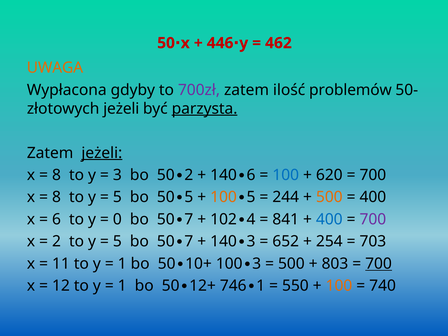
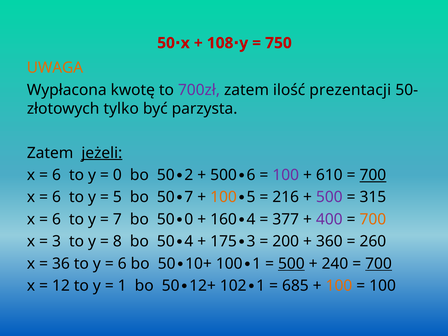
446: 446 -> 108 (220, 43)
462: 462 -> 750 (278, 43)
gdyby: gdyby -> kwotę (133, 90)
problemów: problemów -> prezentacji (350, 90)
jeżeli: jeżeli -> tylko (121, 109)
parzysta underline: present -> none (205, 109)
8: 8 -> 6 (57, 175)
3: 3 -> 0 (117, 175)
140: 140 -> 500 (224, 175)
100 colour: blue -> purple (286, 175)
620: 620 -> 610 (329, 175)
700 underline: none -> present (373, 175)
8: 8 -> 6 (57, 197)
5: 5 -> 7 (189, 197)
244: 244 -> 216 (286, 197)
500 colour: orange -> purple (329, 197)
400: 400 -> 315 (373, 197)
0: 0 -> 7 (117, 219)
7: 7 -> 0 (189, 219)
102: 102 -> 160 (224, 219)
841: 841 -> 377 (286, 219)
400 colour: blue -> purple (329, 219)
700 colour: purple -> orange (373, 219)
2: 2 -> 3 (57, 241)
5: 5 -> 8 (117, 241)
7: 7 -> 4 (189, 241)
140: 140 -> 175 (224, 241)
652: 652 -> 200 (286, 241)
254: 254 -> 360 (329, 241)
703: 703 -> 260 (373, 241)
11: 11 -> 36 (61, 264)
1: 1 -> 6 (122, 264)
100 3: 3 -> 1 (257, 264)
500 underline: none -> present (291, 264)
803: 803 -> 240 (335, 264)
746: 746 -> 102 (233, 286)
550: 550 -> 685 (295, 286)
740: 740 -> 100 (383, 286)
